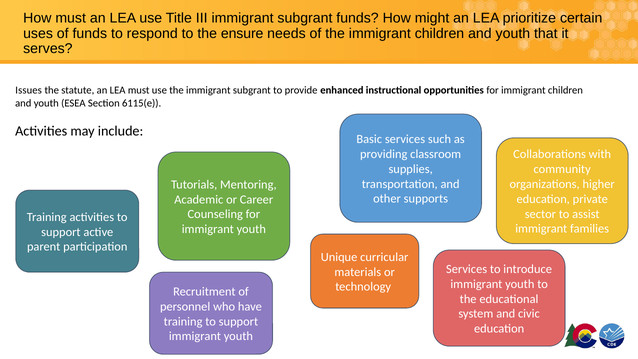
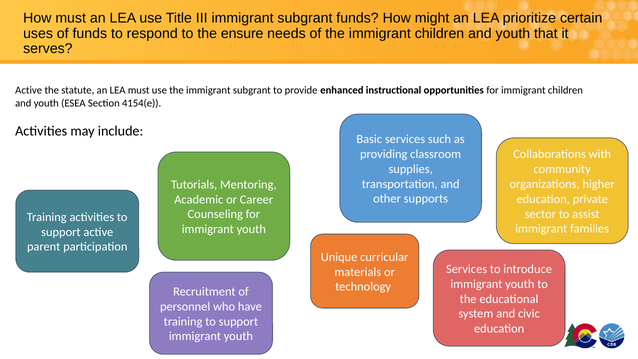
Issues: Issues -> Active (29, 90)
6115(e: 6115(e -> 4154(e (142, 103)
